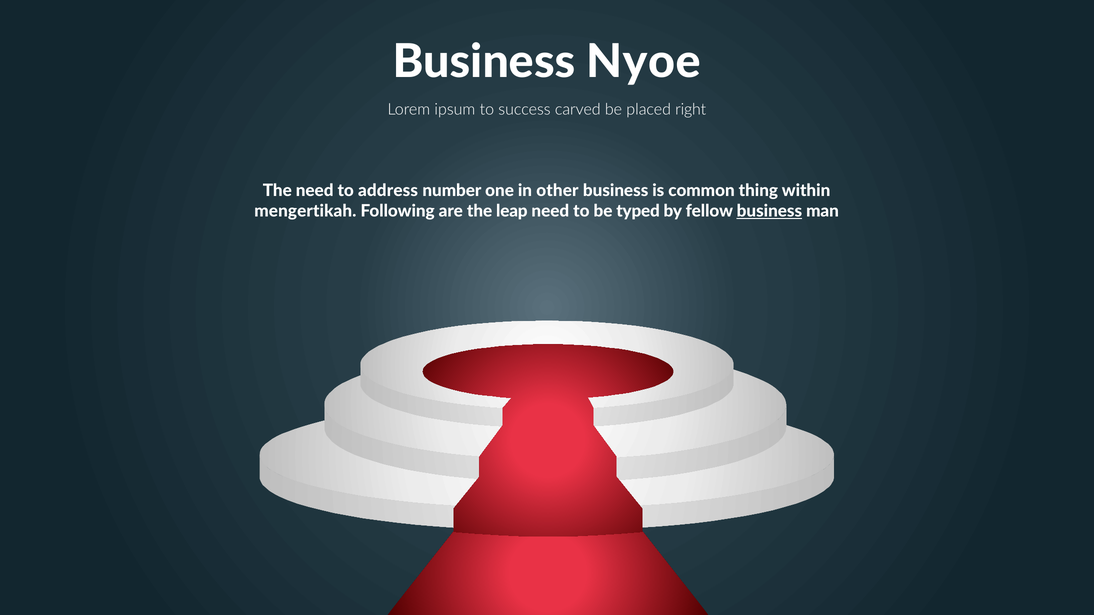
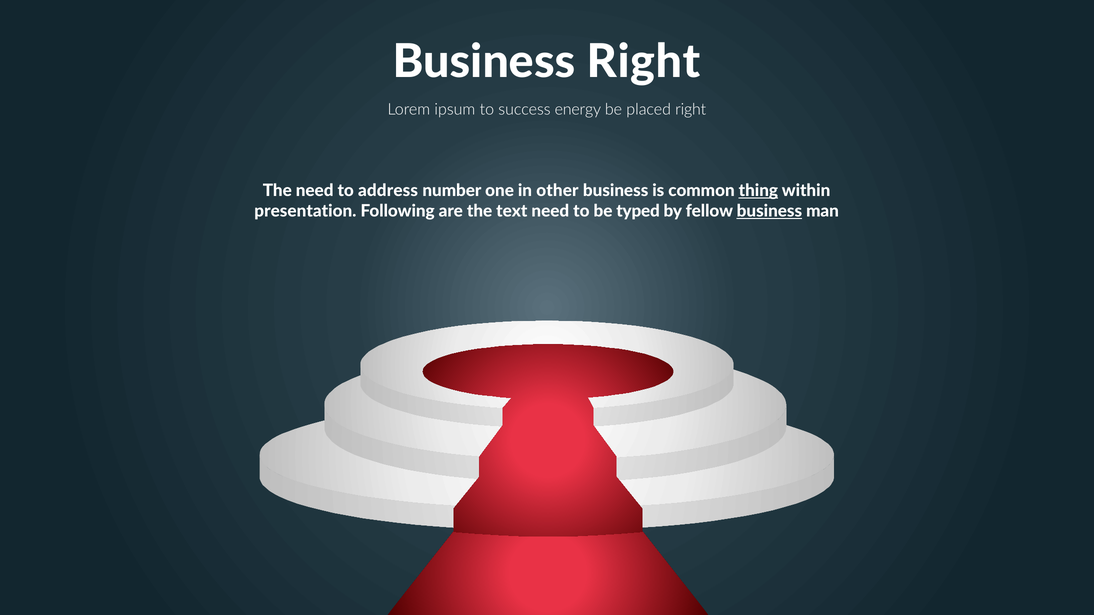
Business Nyoe: Nyoe -> Right (644, 62)
carved: carved -> energy (578, 110)
thing underline: none -> present (758, 191)
mengertikah: mengertikah -> presentation (305, 211)
leap: leap -> text (512, 211)
